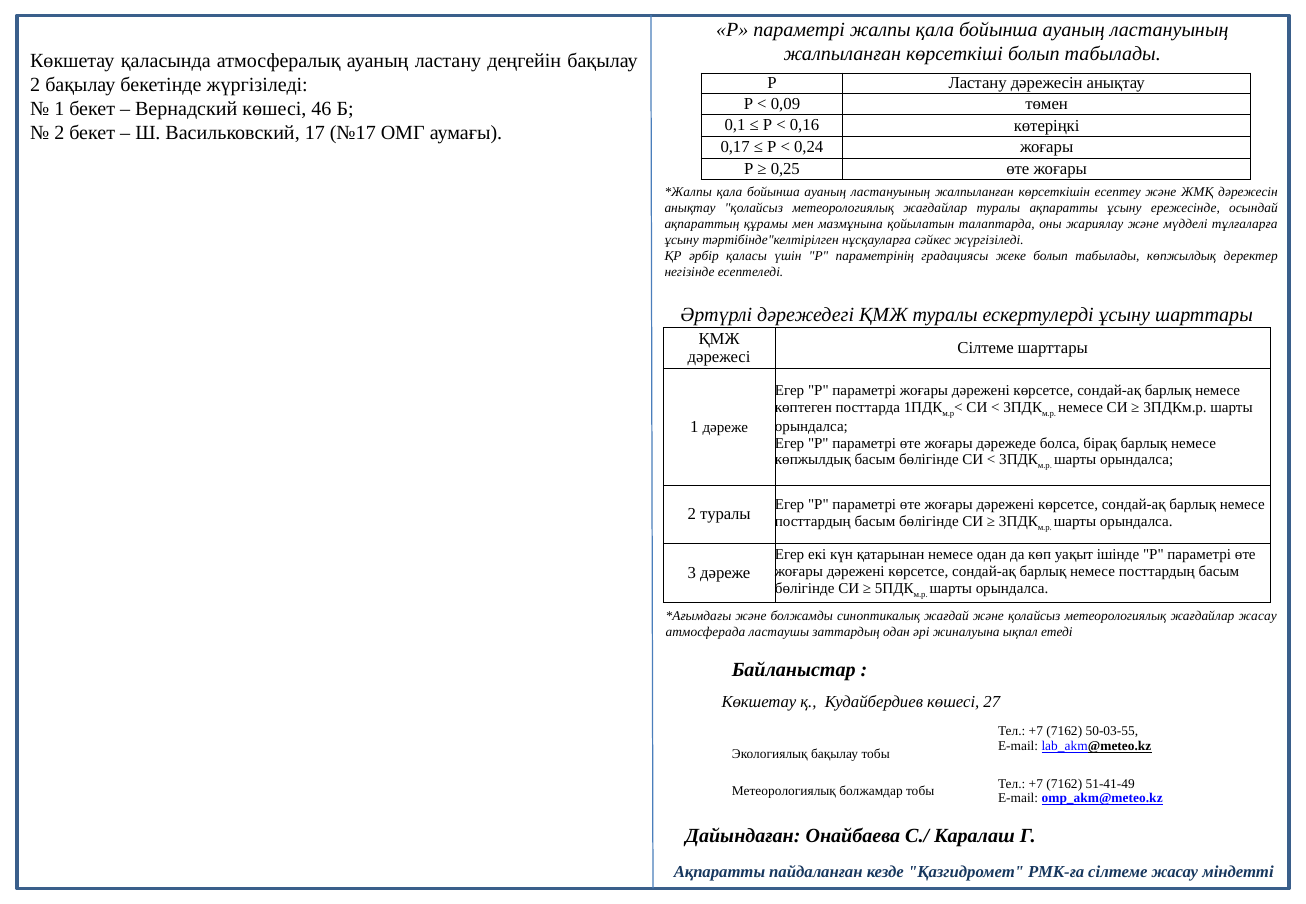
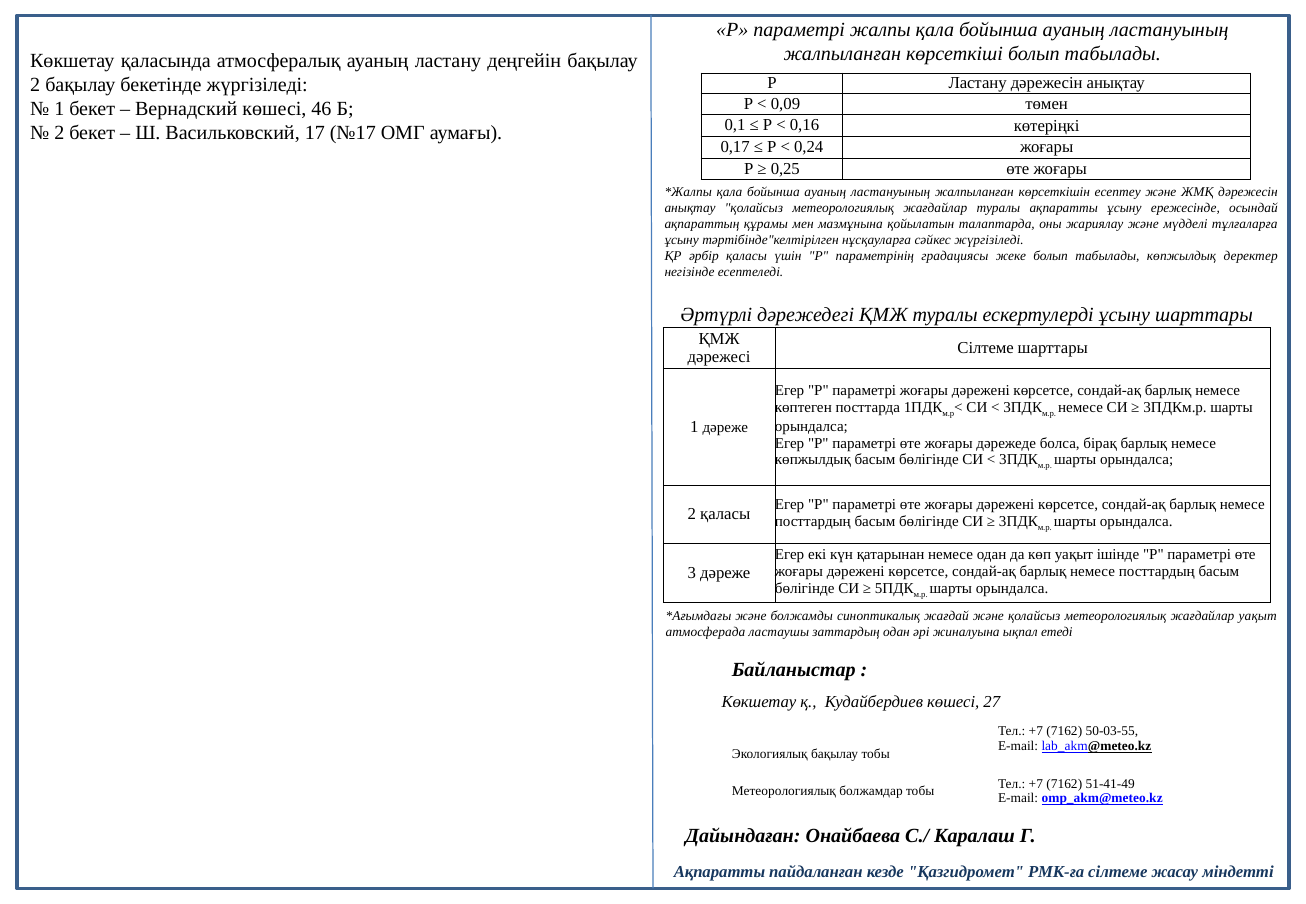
2 туралы: туралы -> қаласы (725, 514)
жағдайлар жасау: жасау -> уақыт (1258, 616)
